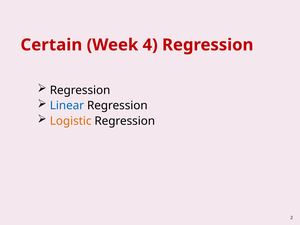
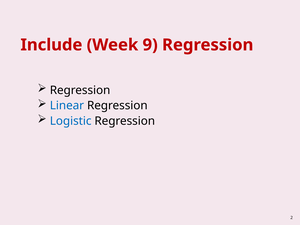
Certain: Certain -> Include (51, 45)
4: 4 -> 9 (150, 45)
Logistic colour: orange -> blue (71, 121)
